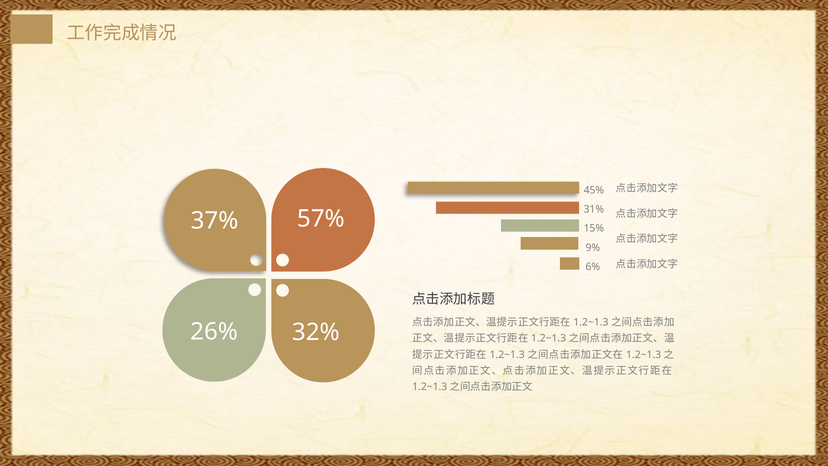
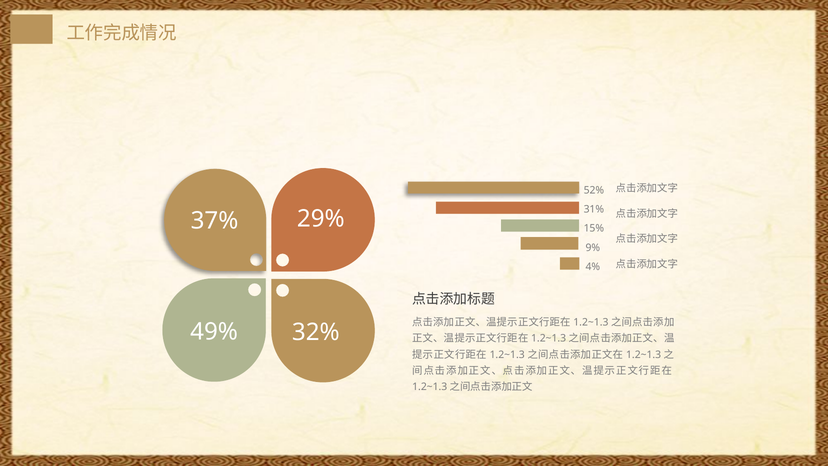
45%: 45% -> 52% (594, 190)
57%: 57% -> 29% (321, 218)
6%: 6% -> 4% (593, 267)
26%: 26% -> 49% (214, 332)
